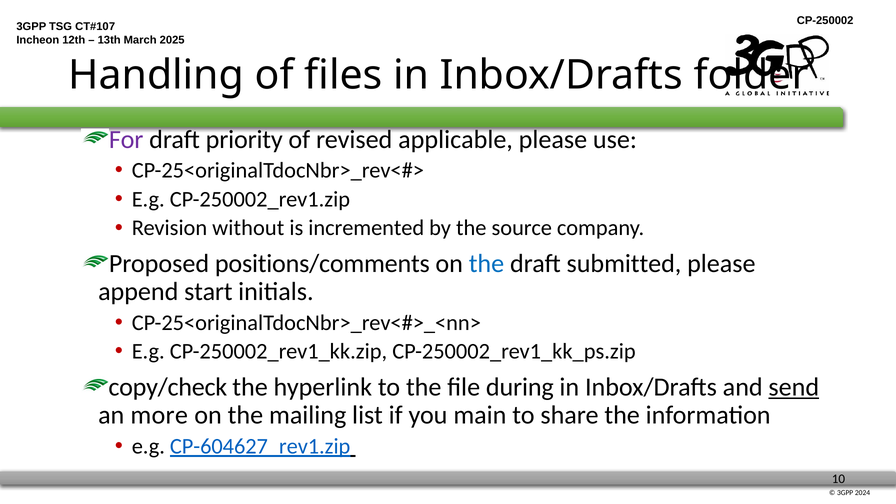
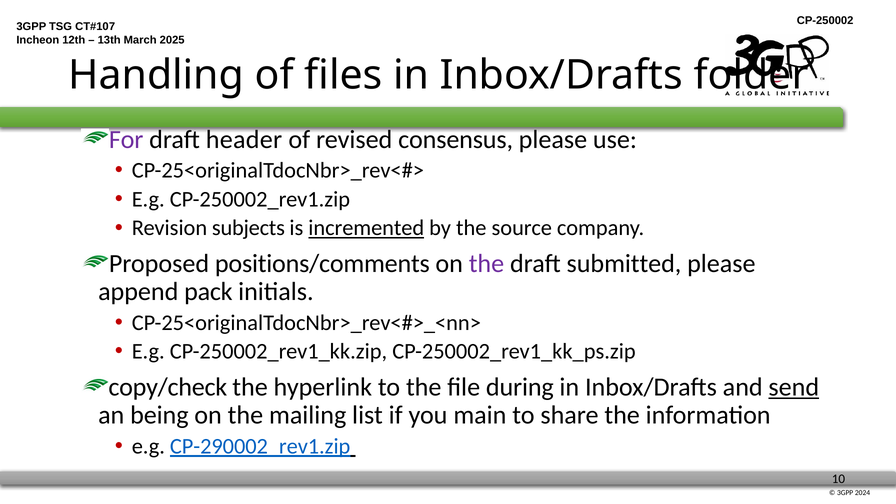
priority: priority -> header (244, 139)
applicable: applicable -> consensus (456, 139)
without: without -> subjects (248, 228)
incremented underline: none -> present (366, 228)
the colour: blue -> purple (486, 264)
start: start -> pack (208, 292)
more: more -> being (159, 415)
CP-604627_rev1.zip: CP-604627_rev1.zip -> CP-290002_rev1.zip (260, 446)
